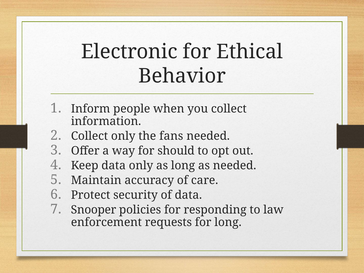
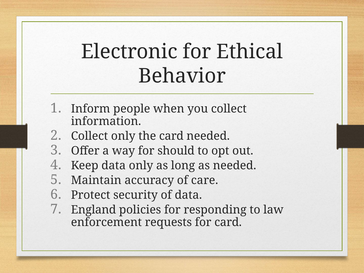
the fans: fans -> card (171, 136)
Snooper: Snooper -> England (94, 210)
for long: long -> card (228, 222)
